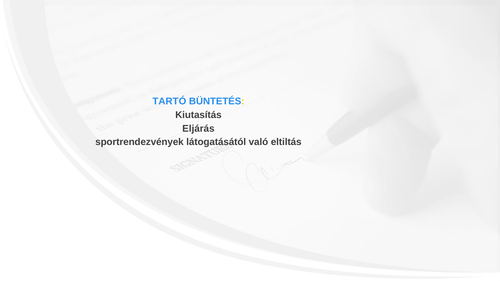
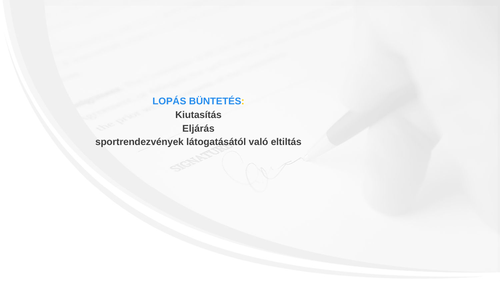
TARTÓ: TARTÓ -> LOPÁS (169, 101)
